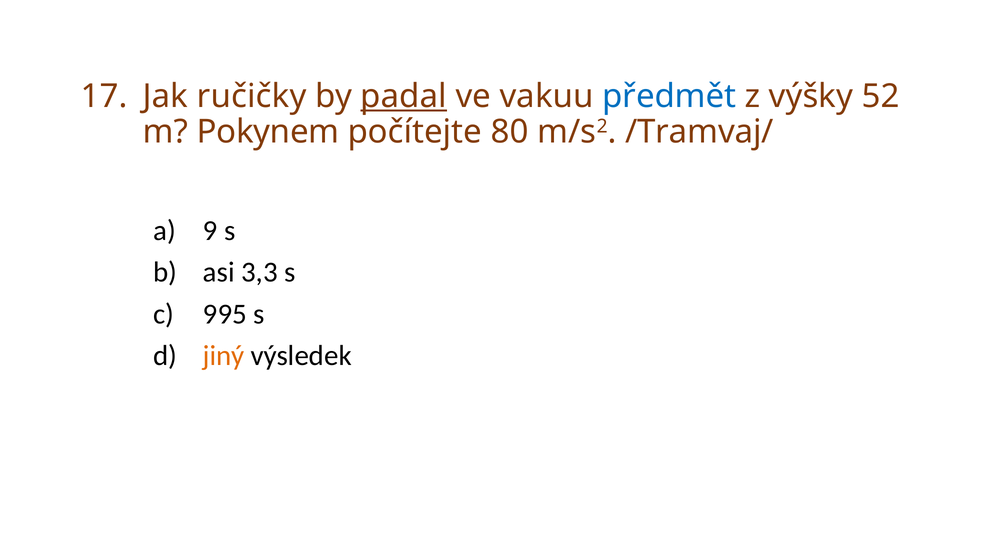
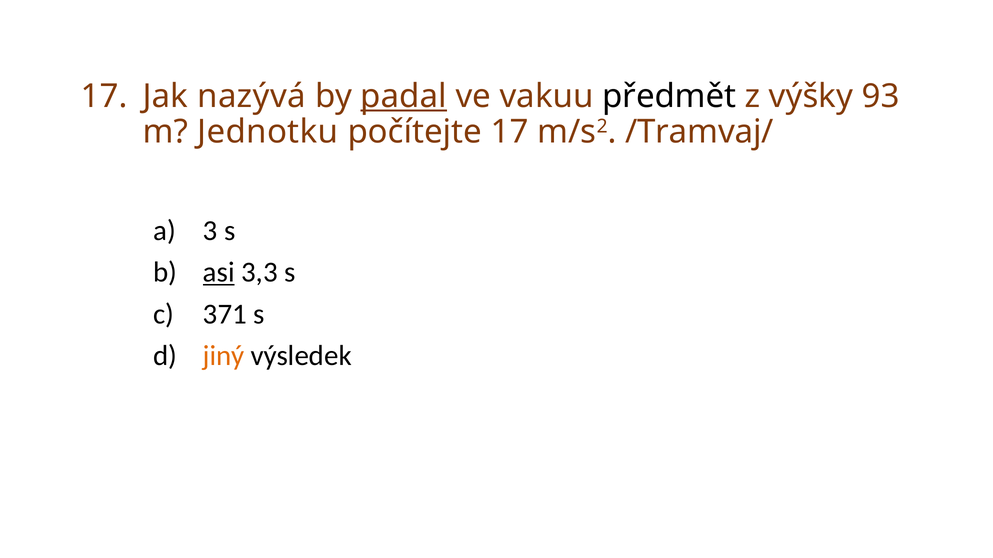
ručičky: ručičky -> nazývá (252, 96)
předmět colour: blue -> black (669, 96)
52: 52 -> 93 (881, 96)
Pokynem: Pokynem -> Jednotku (268, 132)
počítejte 80: 80 -> 17 (510, 132)
9: 9 -> 3 (210, 231)
asi underline: none -> present (219, 273)
995: 995 -> 371 (225, 314)
